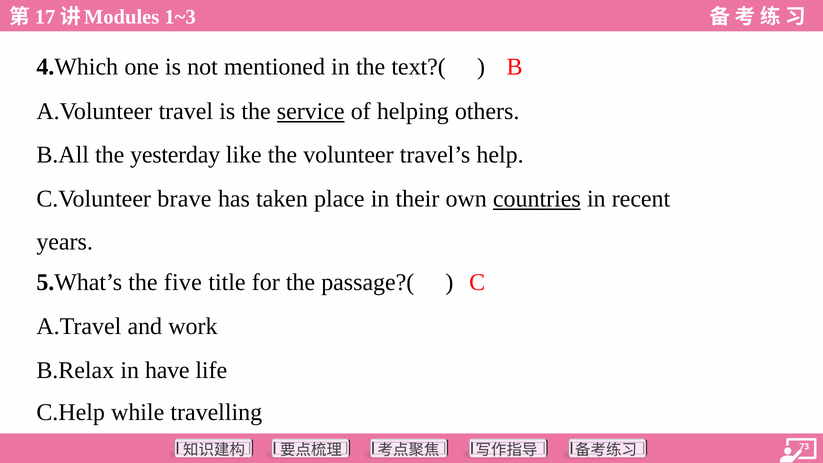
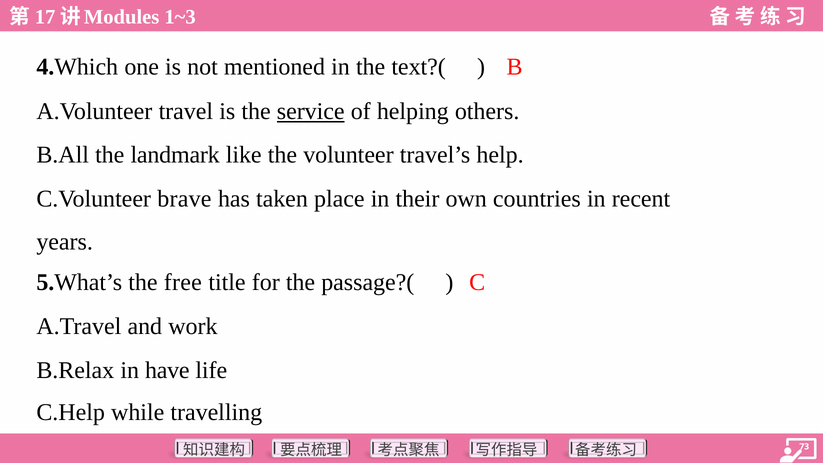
yesterday: yesterday -> landmark (175, 155)
countries underline: present -> none (537, 199)
five: five -> free (183, 282)
